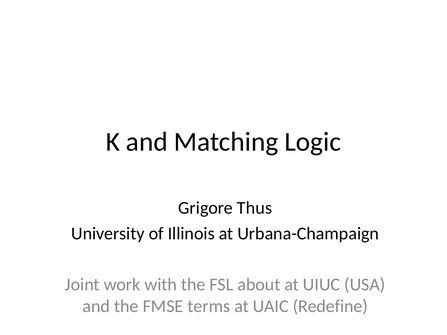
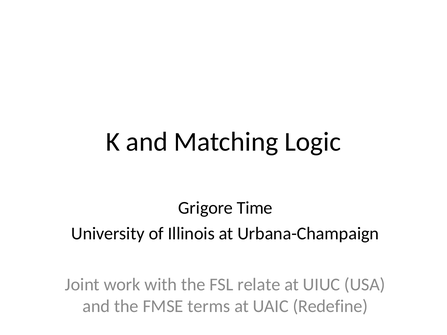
Thus: Thus -> Time (255, 208)
about: about -> relate (259, 285)
